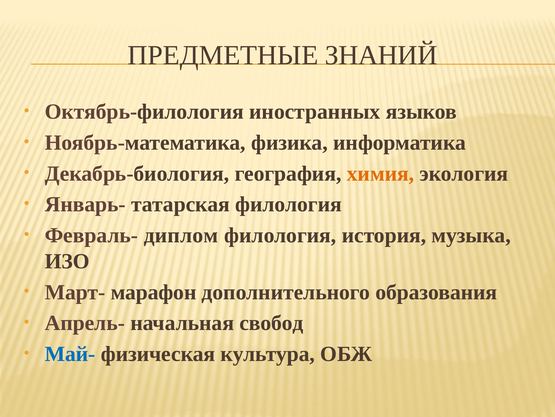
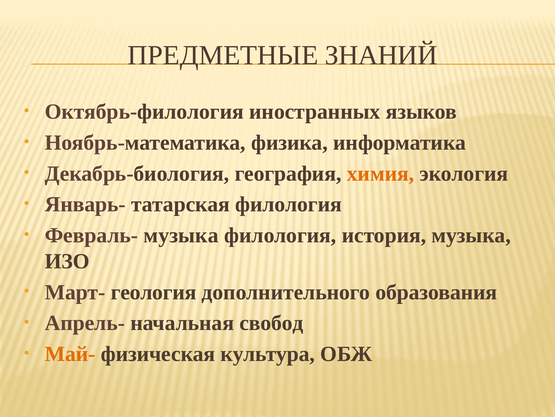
Февраль- диплом: диплом -> музыка (181, 235)
марафон: марафон -> геология (154, 292)
Май- colour: blue -> orange (70, 353)
